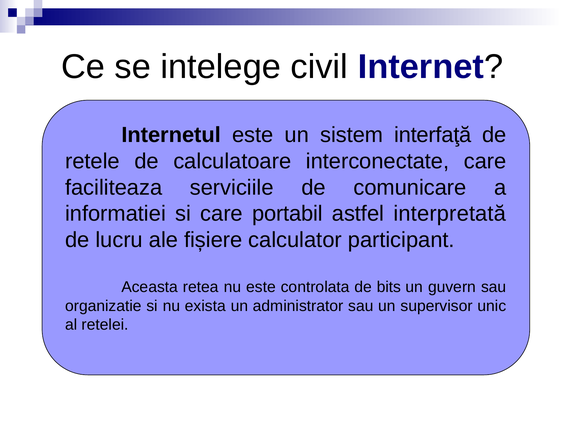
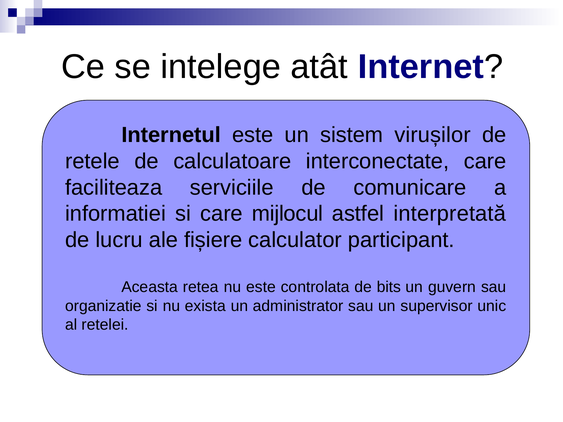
civil: civil -> atât (319, 67)
interfaţă: interfaţă -> virușilor (433, 135)
portabil: portabil -> mijlocul (287, 214)
